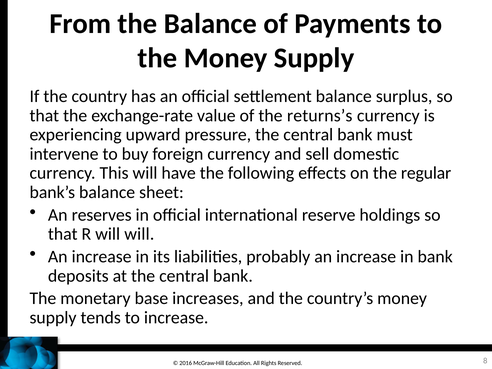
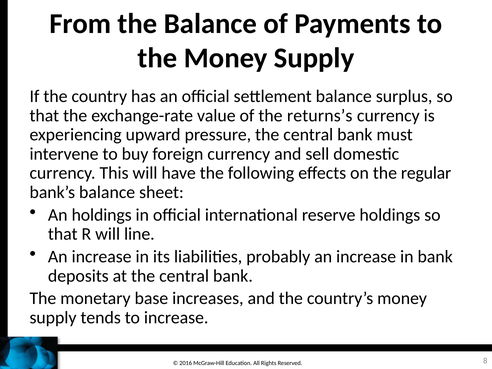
An reserves: reserves -> holdings (102, 215)
will will: will -> line (139, 234)
